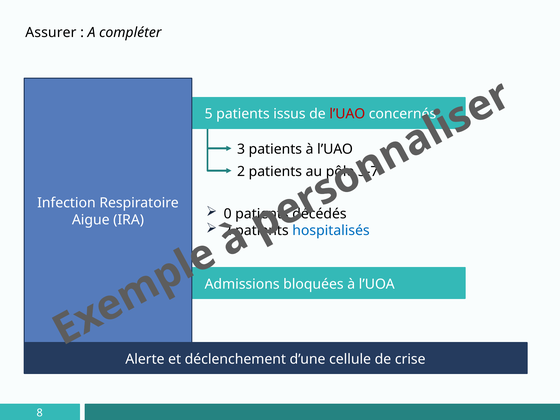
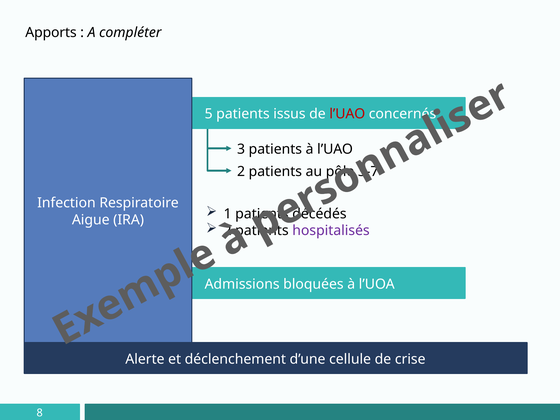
Assurer: Assurer -> Apports (51, 32)
0: 0 -> 1 (228, 214)
hospitalisés colour: blue -> purple (331, 231)
